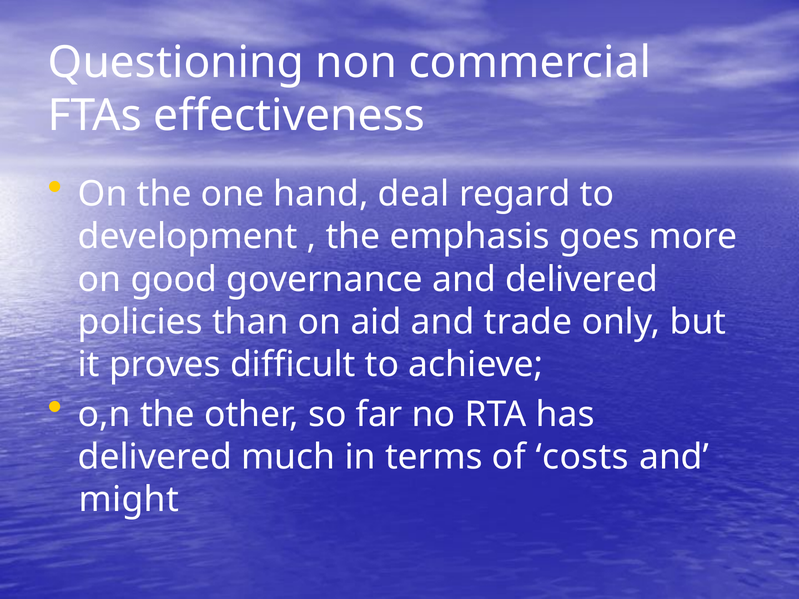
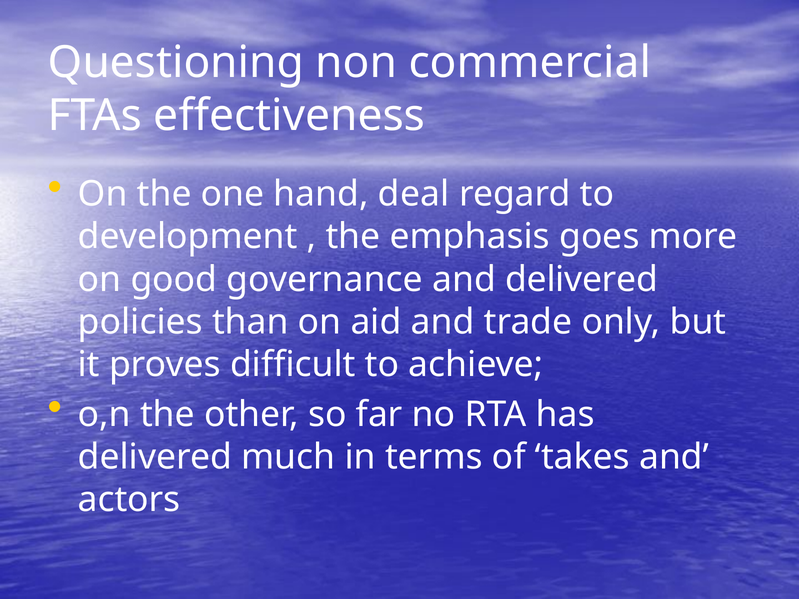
costs: costs -> takes (582, 457)
might: might -> actors (129, 500)
